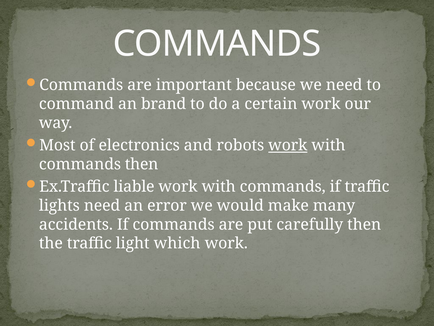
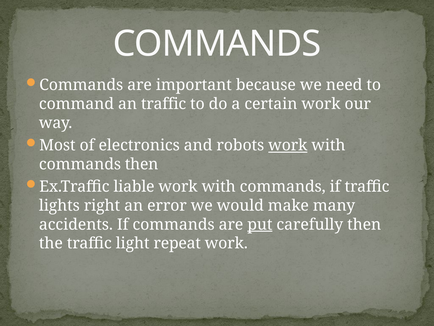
an brand: brand -> traffic (164, 104)
lights need: need -> right (102, 205)
put underline: none -> present (260, 224)
which: which -> repeat (177, 243)
